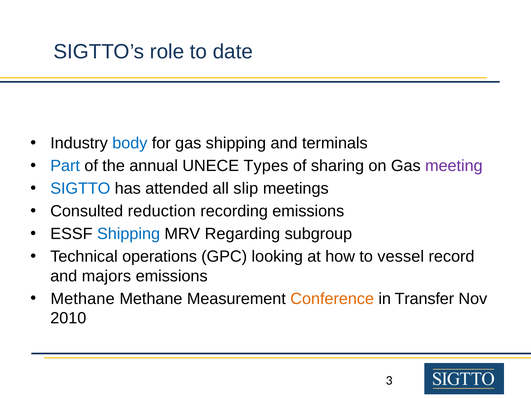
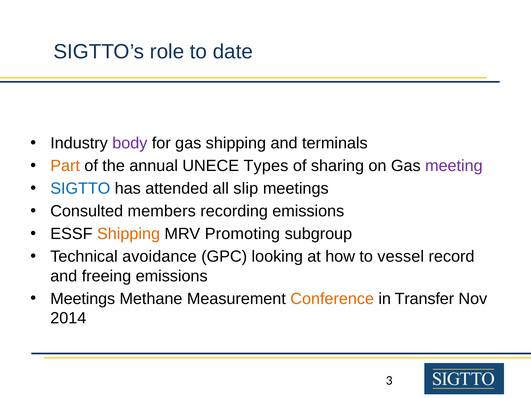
body colour: blue -> purple (130, 143)
Part colour: blue -> orange (65, 166)
reduction: reduction -> members (162, 211)
Shipping colour: blue -> orange (129, 234)
Regarding: Regarding -> Promoting (242, 234)
operations: operations -> avoidance (159, 257)
majors: majors -> freeing (106, 276)
Methane: Methane -> Meetings (83, 299)
2010: 2010 -> 2014 (68, 318)
